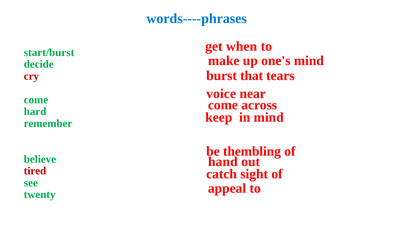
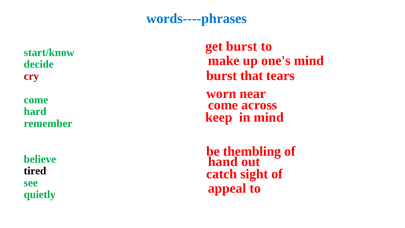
get when: when -> burst (242, 46)
start/burst: start/burst -> start/know (49, 52)
voice: voice -> worn (221, 94)
tired colour: red -> black (35, 171)
twenty: twenty -> quietly (40, 194)
